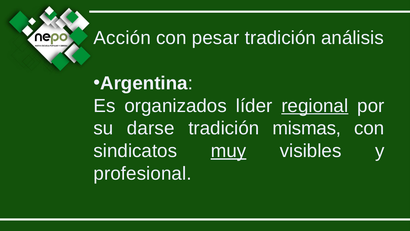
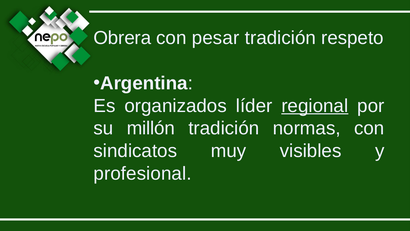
Acción: Acción -> Obrera (122, 38)
análisis: análisis -> respeto (352, 38)
darse: darse -> millón (151, 128)
mismas: mismas -> normas (307, 128)
muy underline: present -> none (228, 151)
